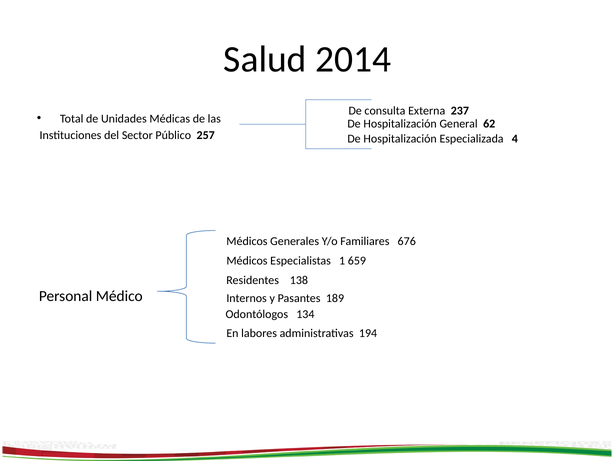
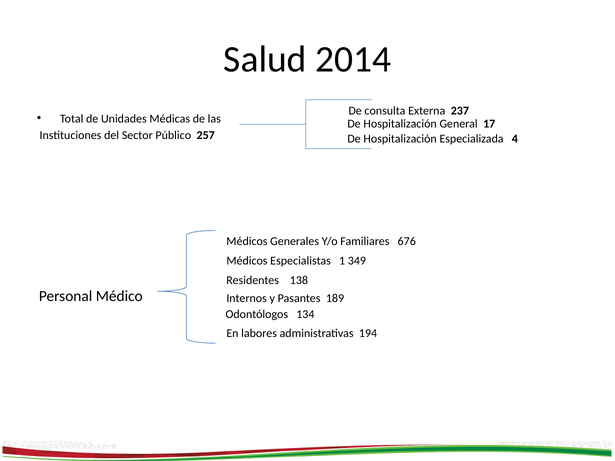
62: 62 -> 17 (489, 124)
659: 659 -> 349 (357, 261)
